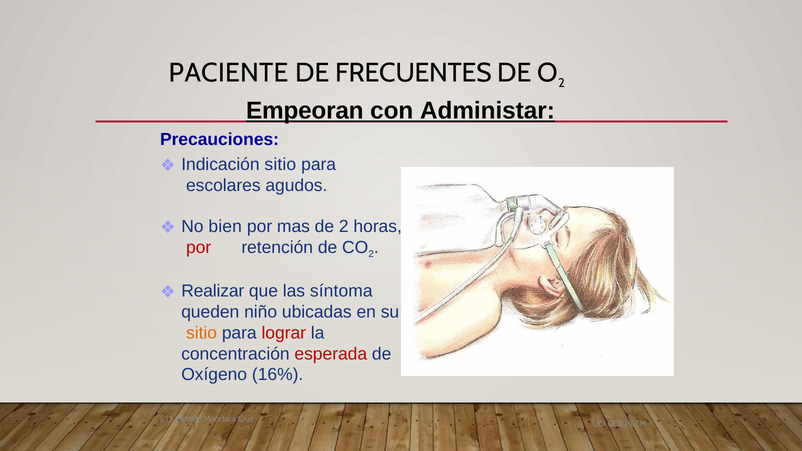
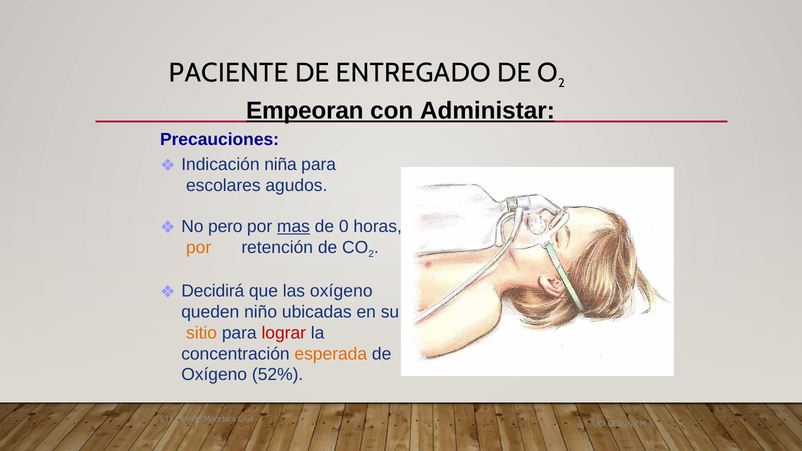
FRECUENTES: FRECUENTES -> ENTREGADO (413, 73)
Indicación sitio: sitio -> niña (281, 165)
bien: bien -> pero (225, 226)
mas underline: none -> present (293, 226)
de 2: 2 -> 0 (344, 226)
por colour: red -> orange (199, 247)
Realizar: Realizar -> Decidirá (213, 291)
las síntoma: síntoma -> oxígeno (341, 291)
esperada colour: red -> orange (331, 354)
16%: 16% -> 52% (278, 375)
